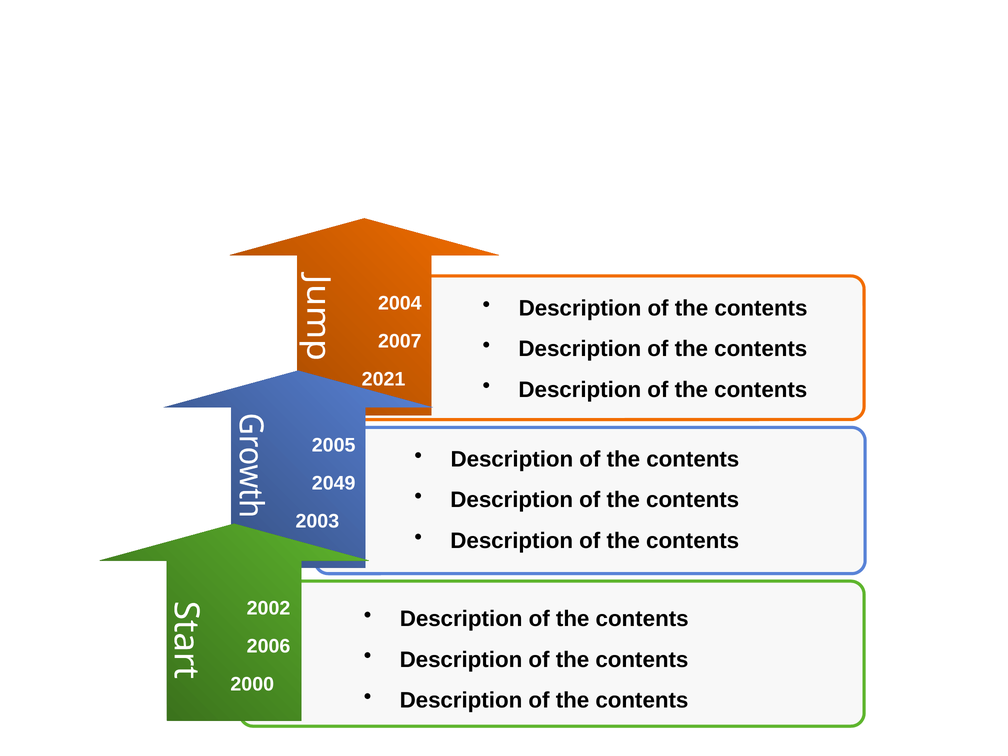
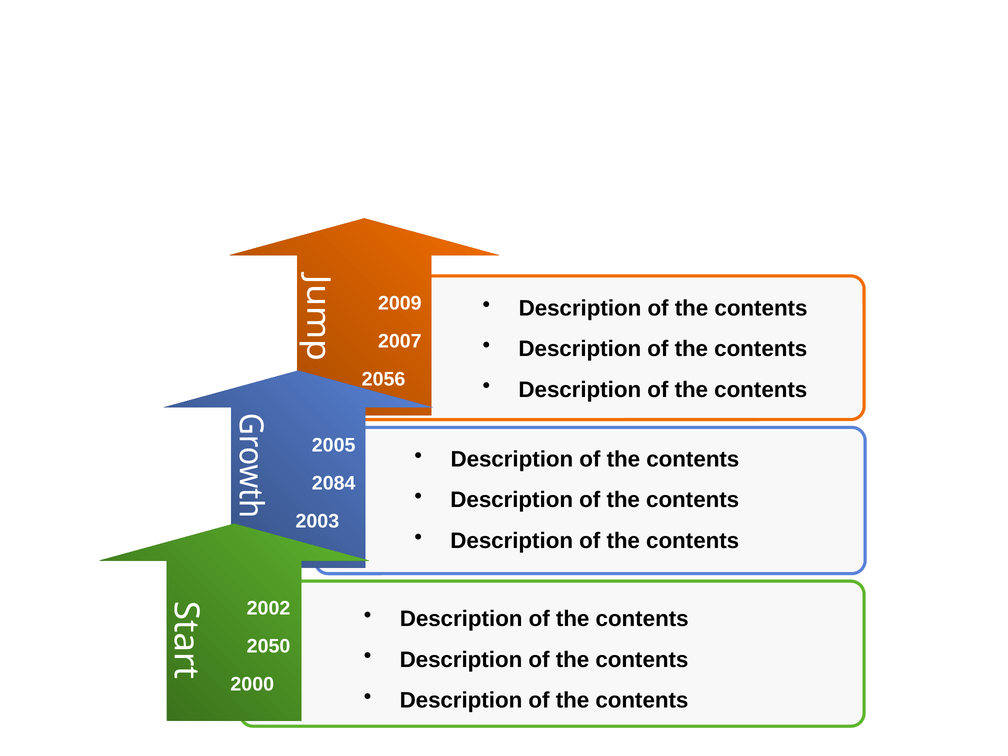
2004: 2004 -> 2009 (400, 303)
2021: 2021 -> 2056 (384, 379)
2049: 2049 -> 2084 (334, 483)
2006: 2006 -> 2050 (269, 646)
